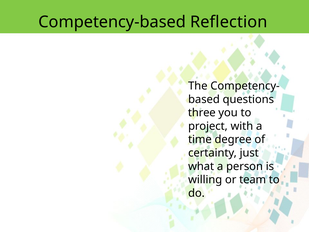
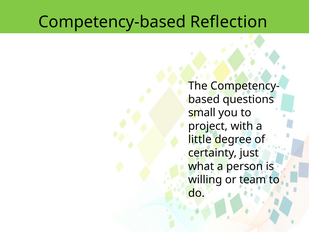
three: three -> small (202, 113)
time: time -> little (200, 139)
